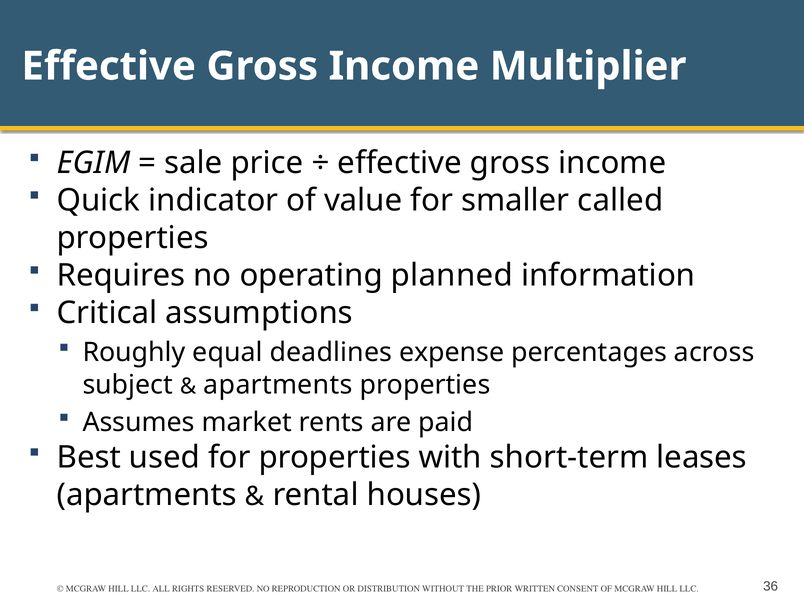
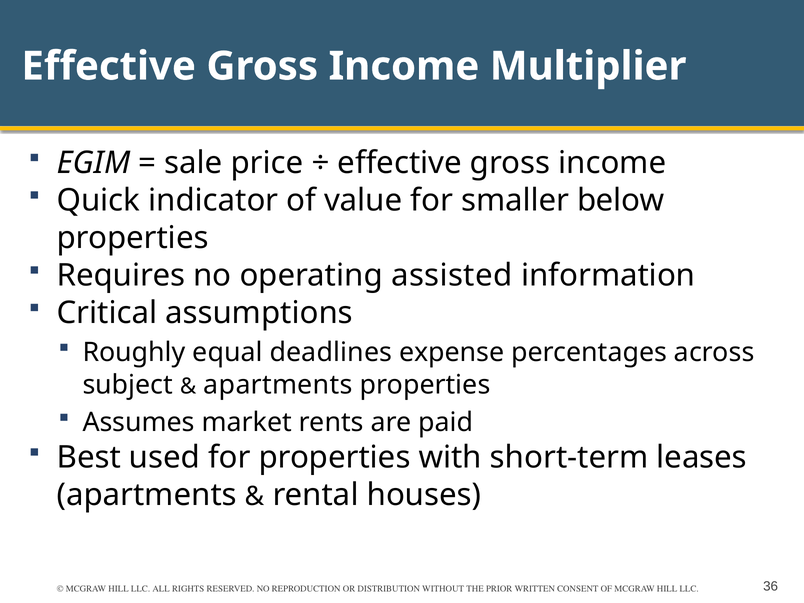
called: called -> below (621, 200)
planned: planned -> assisted (452, 275)
